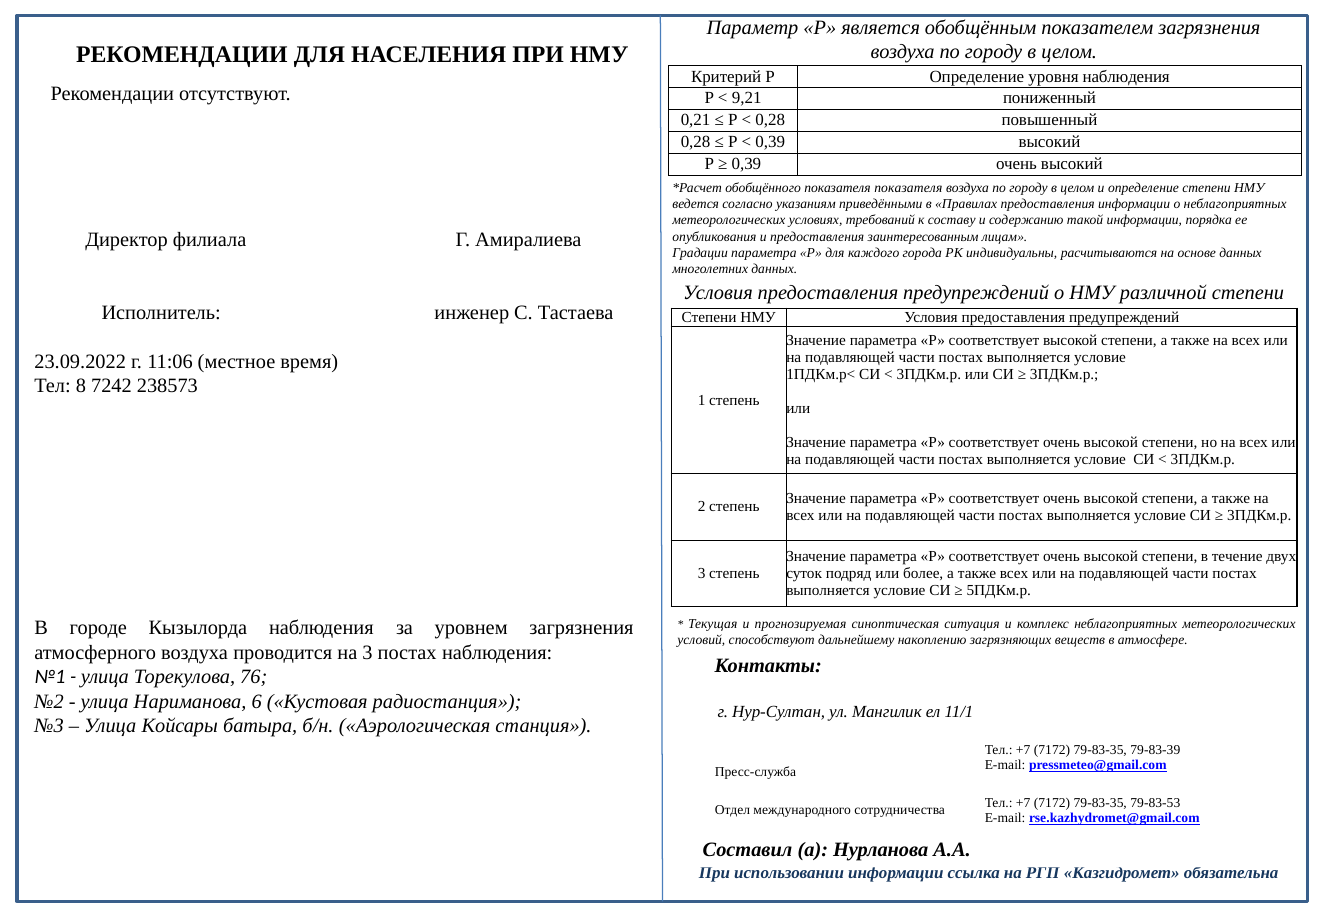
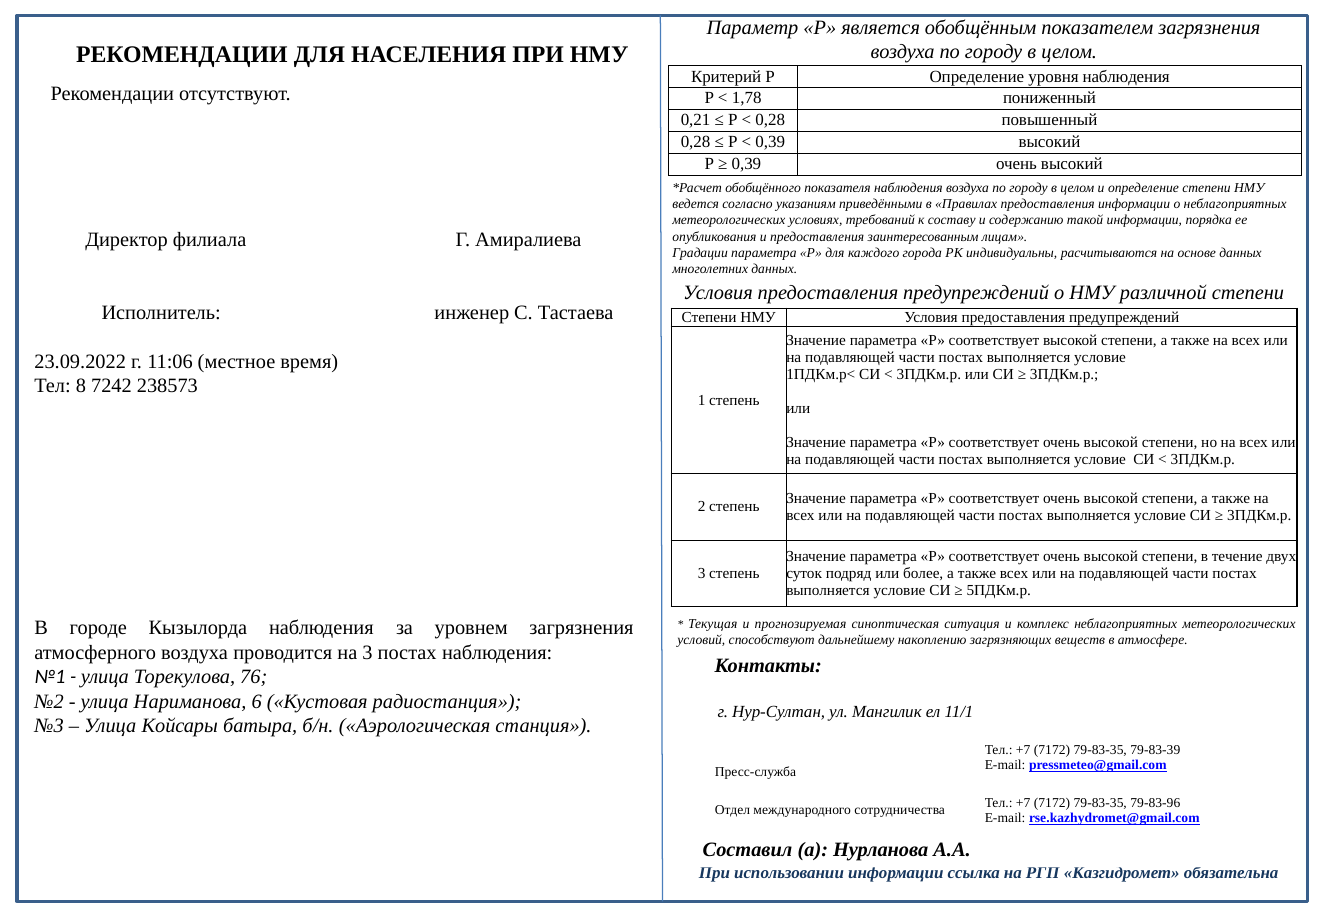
9,21: 9,21 -> 1,78 (747, 98)
показателя показателя: показателя -> наблюдения (908, 188)
79-83-53: 79-83-53 -> 79-83-96 (1155, 803)
